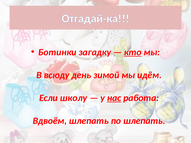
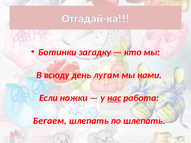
кто underline: present -> none (133, 52)
зимой: зимой -> лугам (106, 75)
идём: идём -> нами (150, 75)
школу: школу -> ножки (74, 98)
Вдвоём: Вдвоём -> Бегаем (50, 121)
